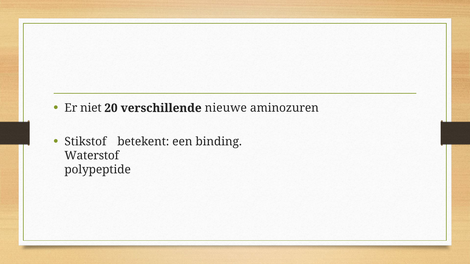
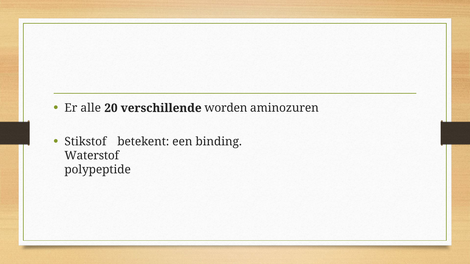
niet: niet -> alle (91, 108)
nieuwe: nieuwe -> worden (226, 108)
